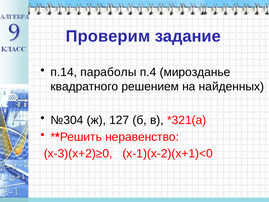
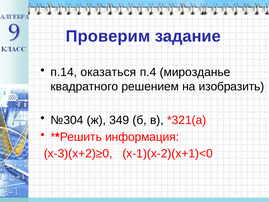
параболы: параболы -> оказаться (108, 72)
найденных: найденных -> изобразить (231, 86)
127: 127 -> 349 (119, 120)
неравенство: неравенство -> информация (142, 137)
